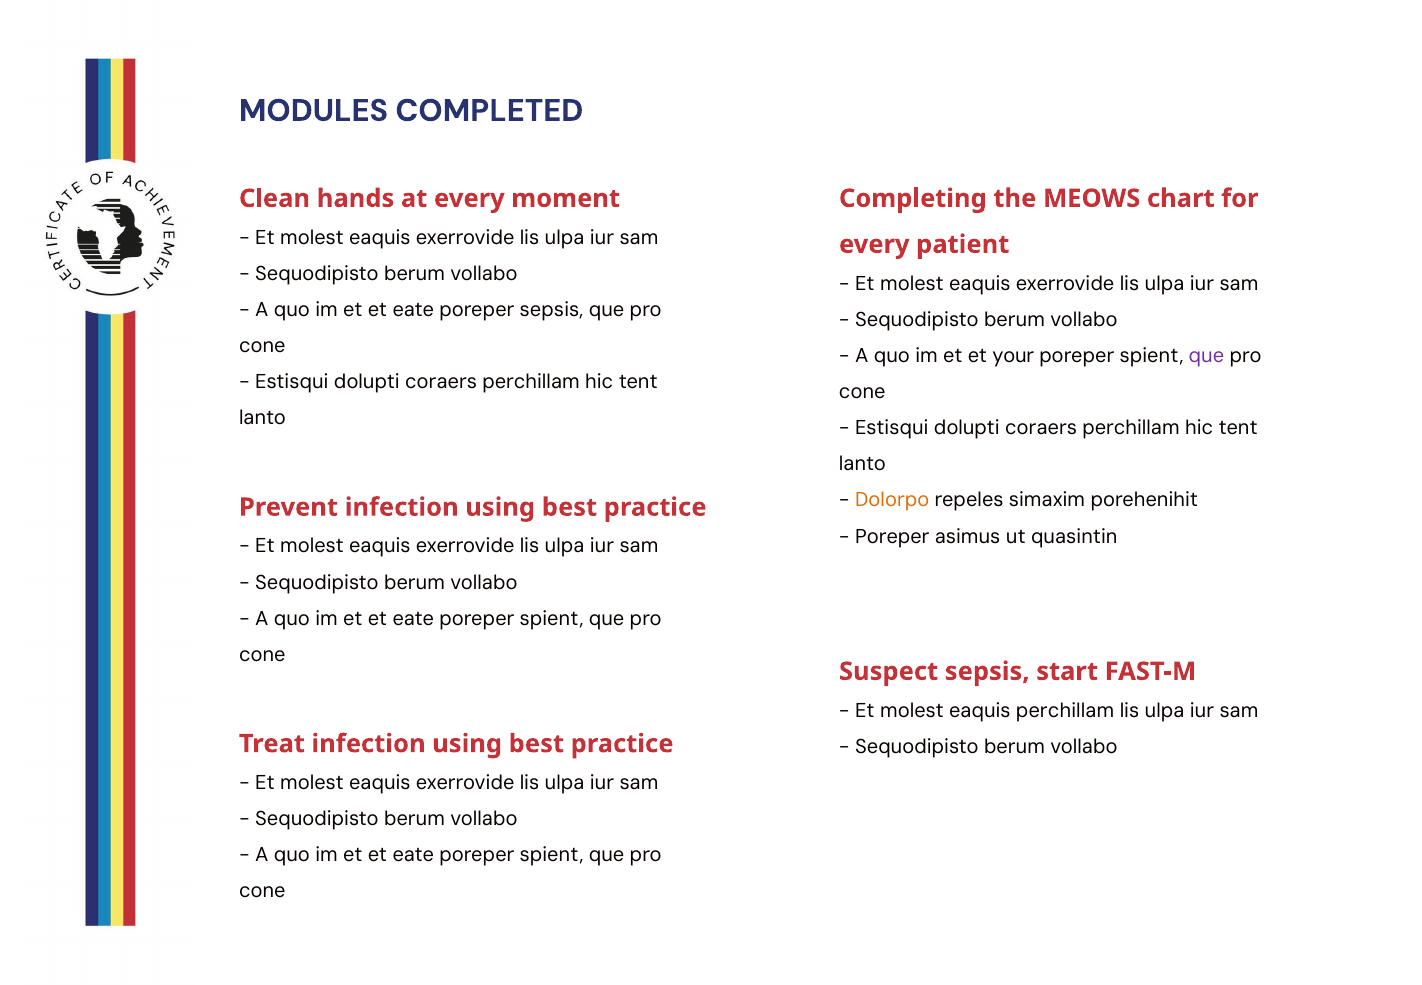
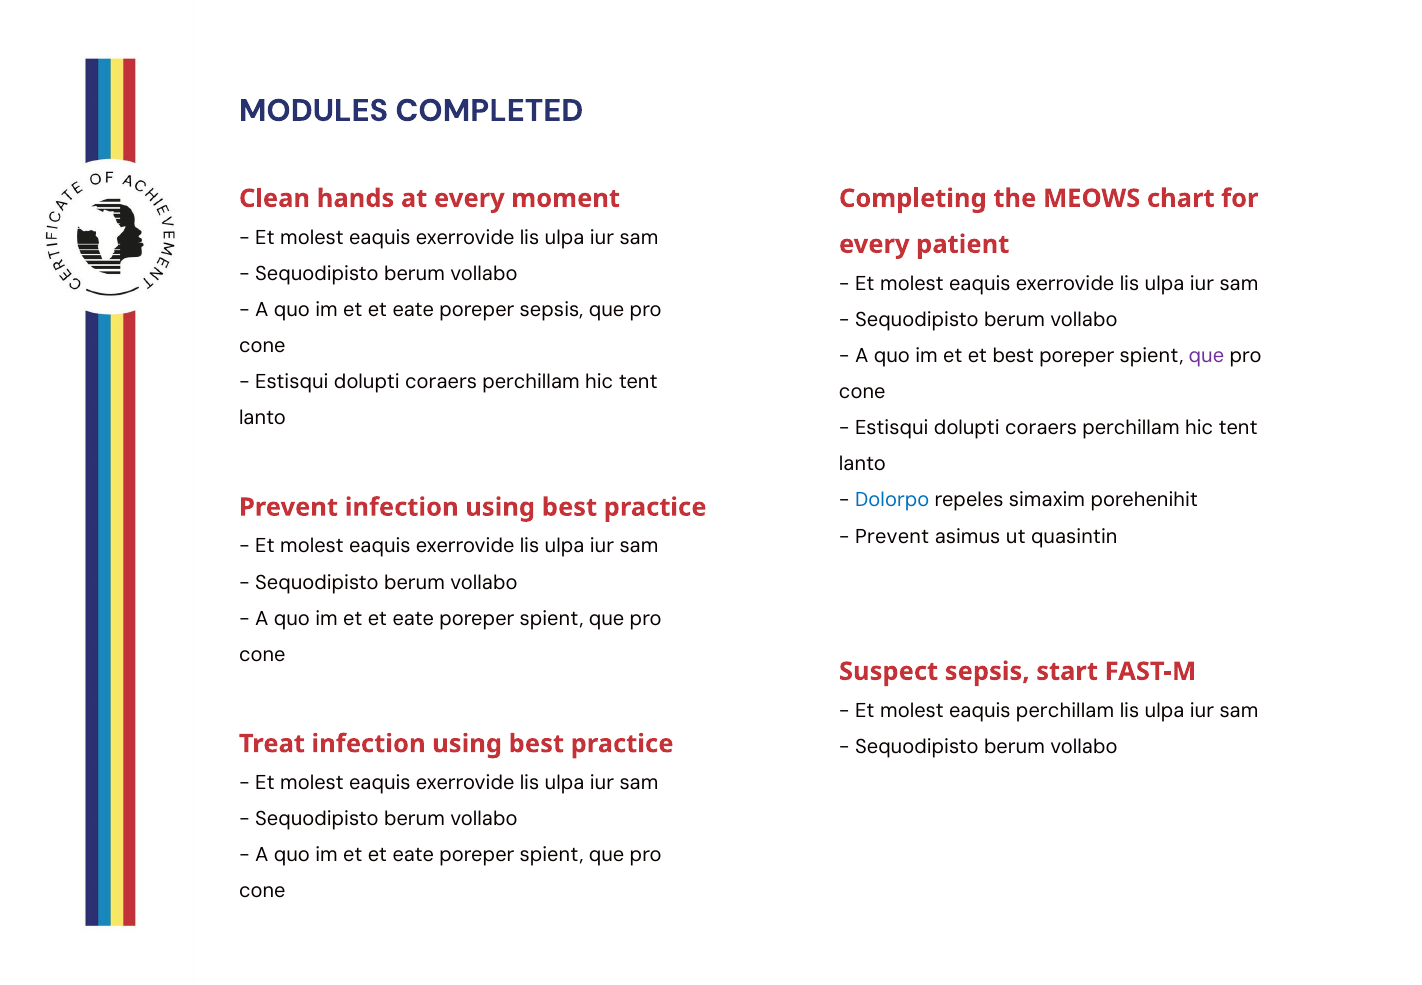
et your: your -> best (1013, 356)
Dolorpo colour: orange -> blue (892, 500)
Poreper: Poreper -> Prevent (892, 536)
